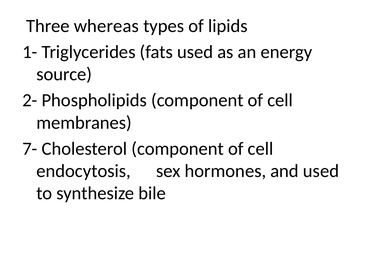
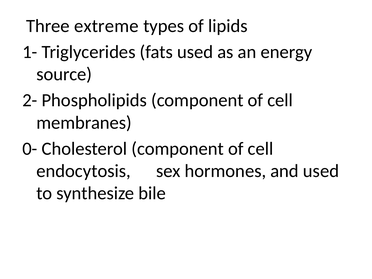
whereas: whereas -> extreme (106, 26)
7-: 7- -> 0- (30, 149)
